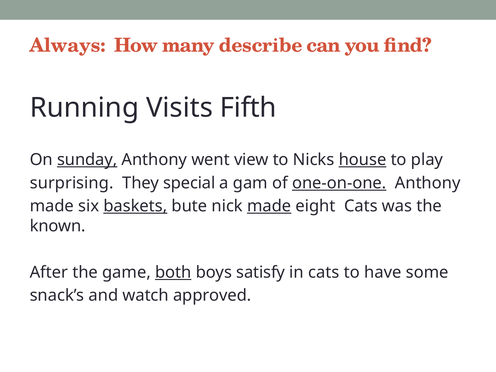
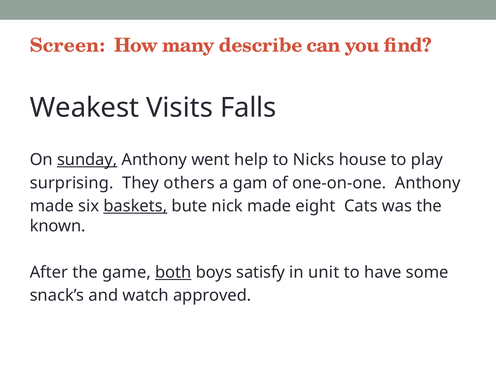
Always: Always -> Screen (67, 46)
Running: Running -> Weakest (84, 108)
Fifth: Fifth -> Falls (248, 108)
view: view -> help (251, 160)
house underline: present -> none (363, 160)
special: special -> others (189, 183)
one-on-one underline: present -> none (339, 183)
made underline: present -> none (269, 206)
in cats: cats -> unit (324, 272)
